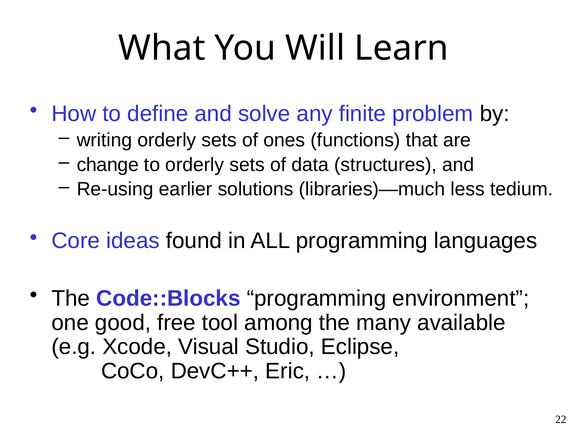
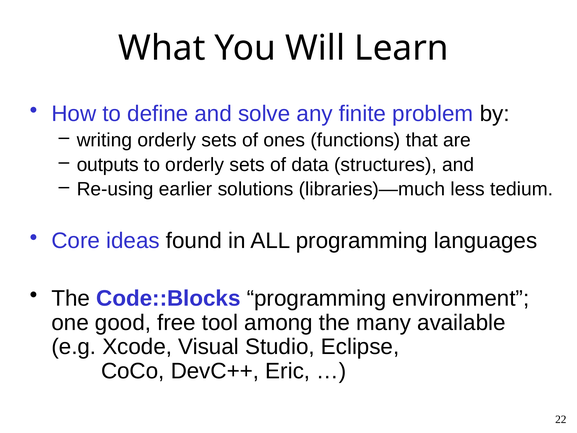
change: change -> outputs (108, 165)
